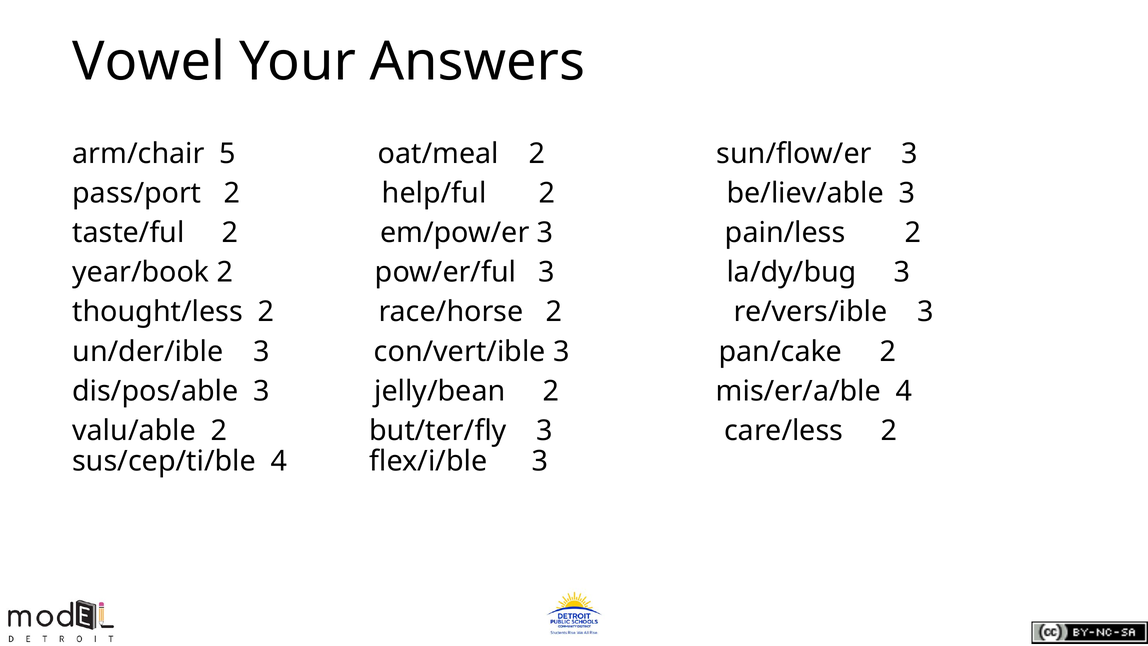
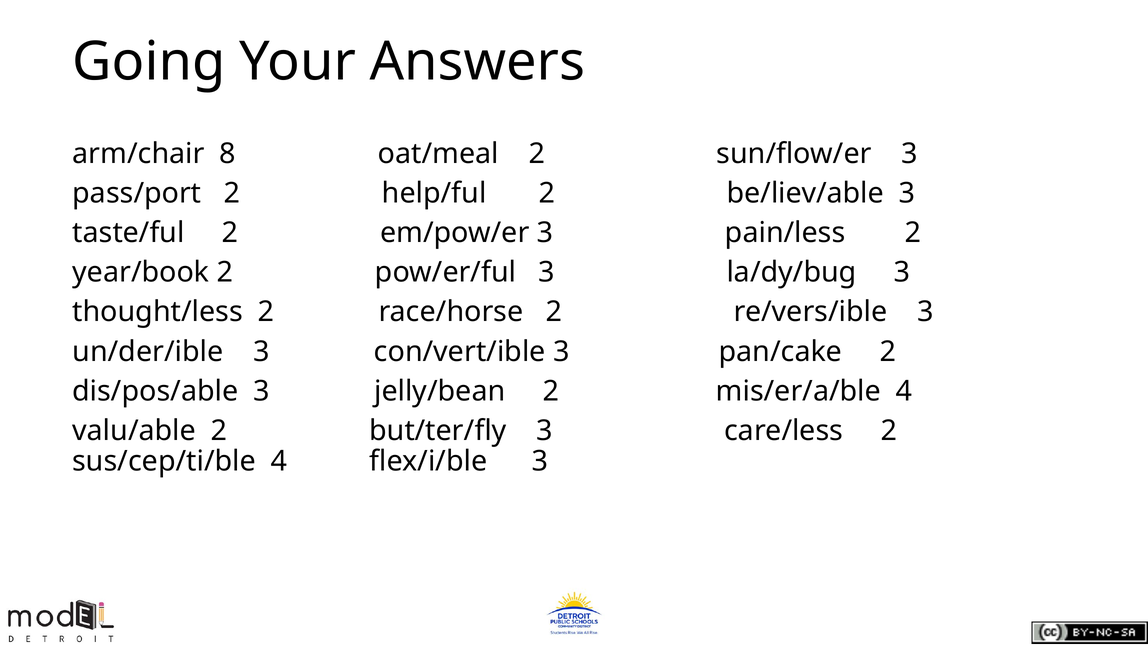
Vowel: Vowel -> Going (149, 62)
5: 5 -> 8 (228, 154)
